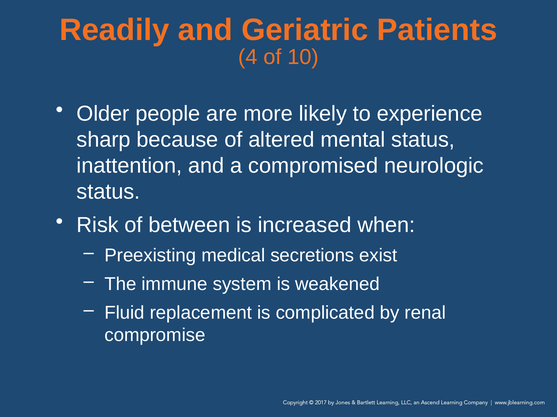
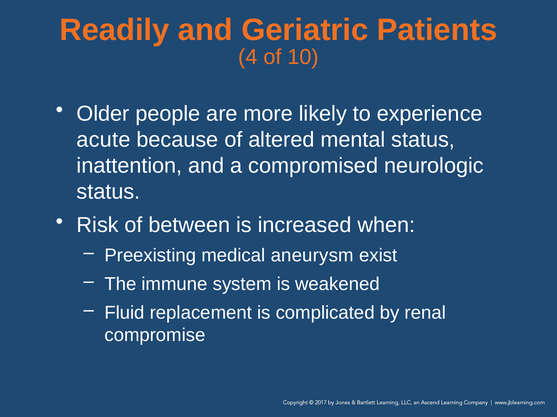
sharp: sharp -> acute (104, 140)
secretions: secretions -> aneurysm (312, 256)
